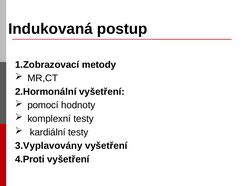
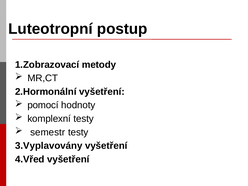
Indukovaná: Indukovaná -> Luteotropní (50, 29)
kardiální: kardiální -> semestr (48, 132)
4.Proti: 4.Proti -> 4.Vřed (30, 159)
